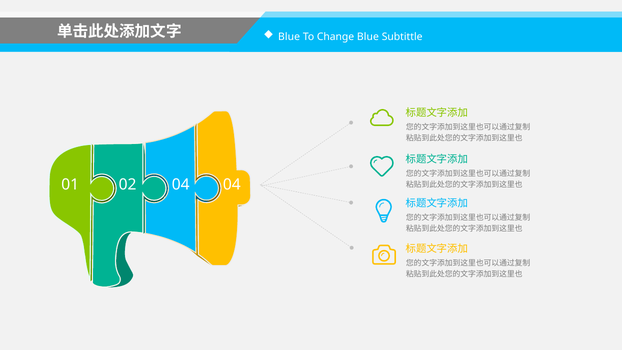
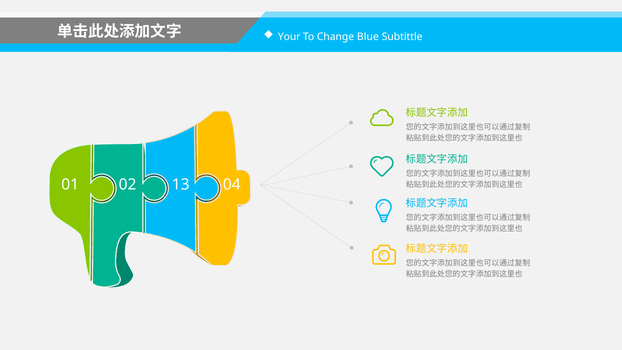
Blue: Blue -> Your (289, 37)
02 04: 04 -> 13 (181, 184)
